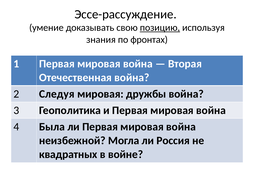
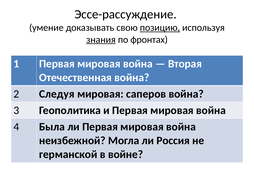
знания underline: none -> present (101, 39)
дружбы: дружбы -> саперов (146, 94)
квадратных: квадратных -> германской (68, 154)
